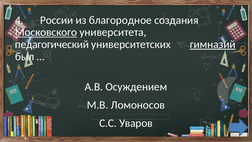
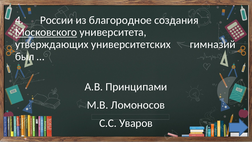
педагогический: педагогический -> утверждающих (52, 44)
гимназий underline: present -> none (213, 44)
Осуждением: Осуждением -> Принципами (136, 87)
